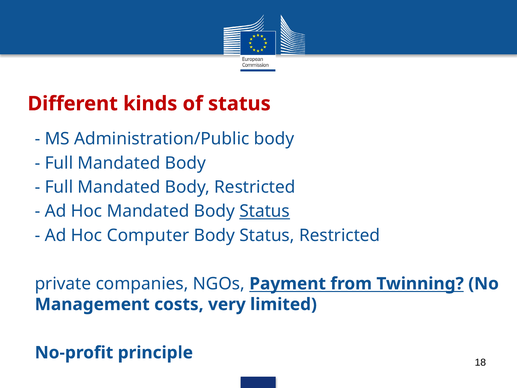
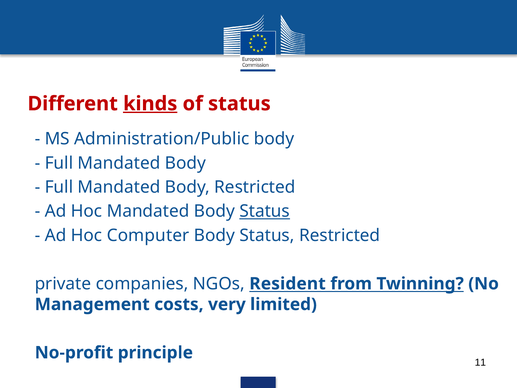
kinds underline: none -> present (150, 104)
Payment: Payment -> Resident (288, 284)
18: 18 -> 11 (480, 362)
